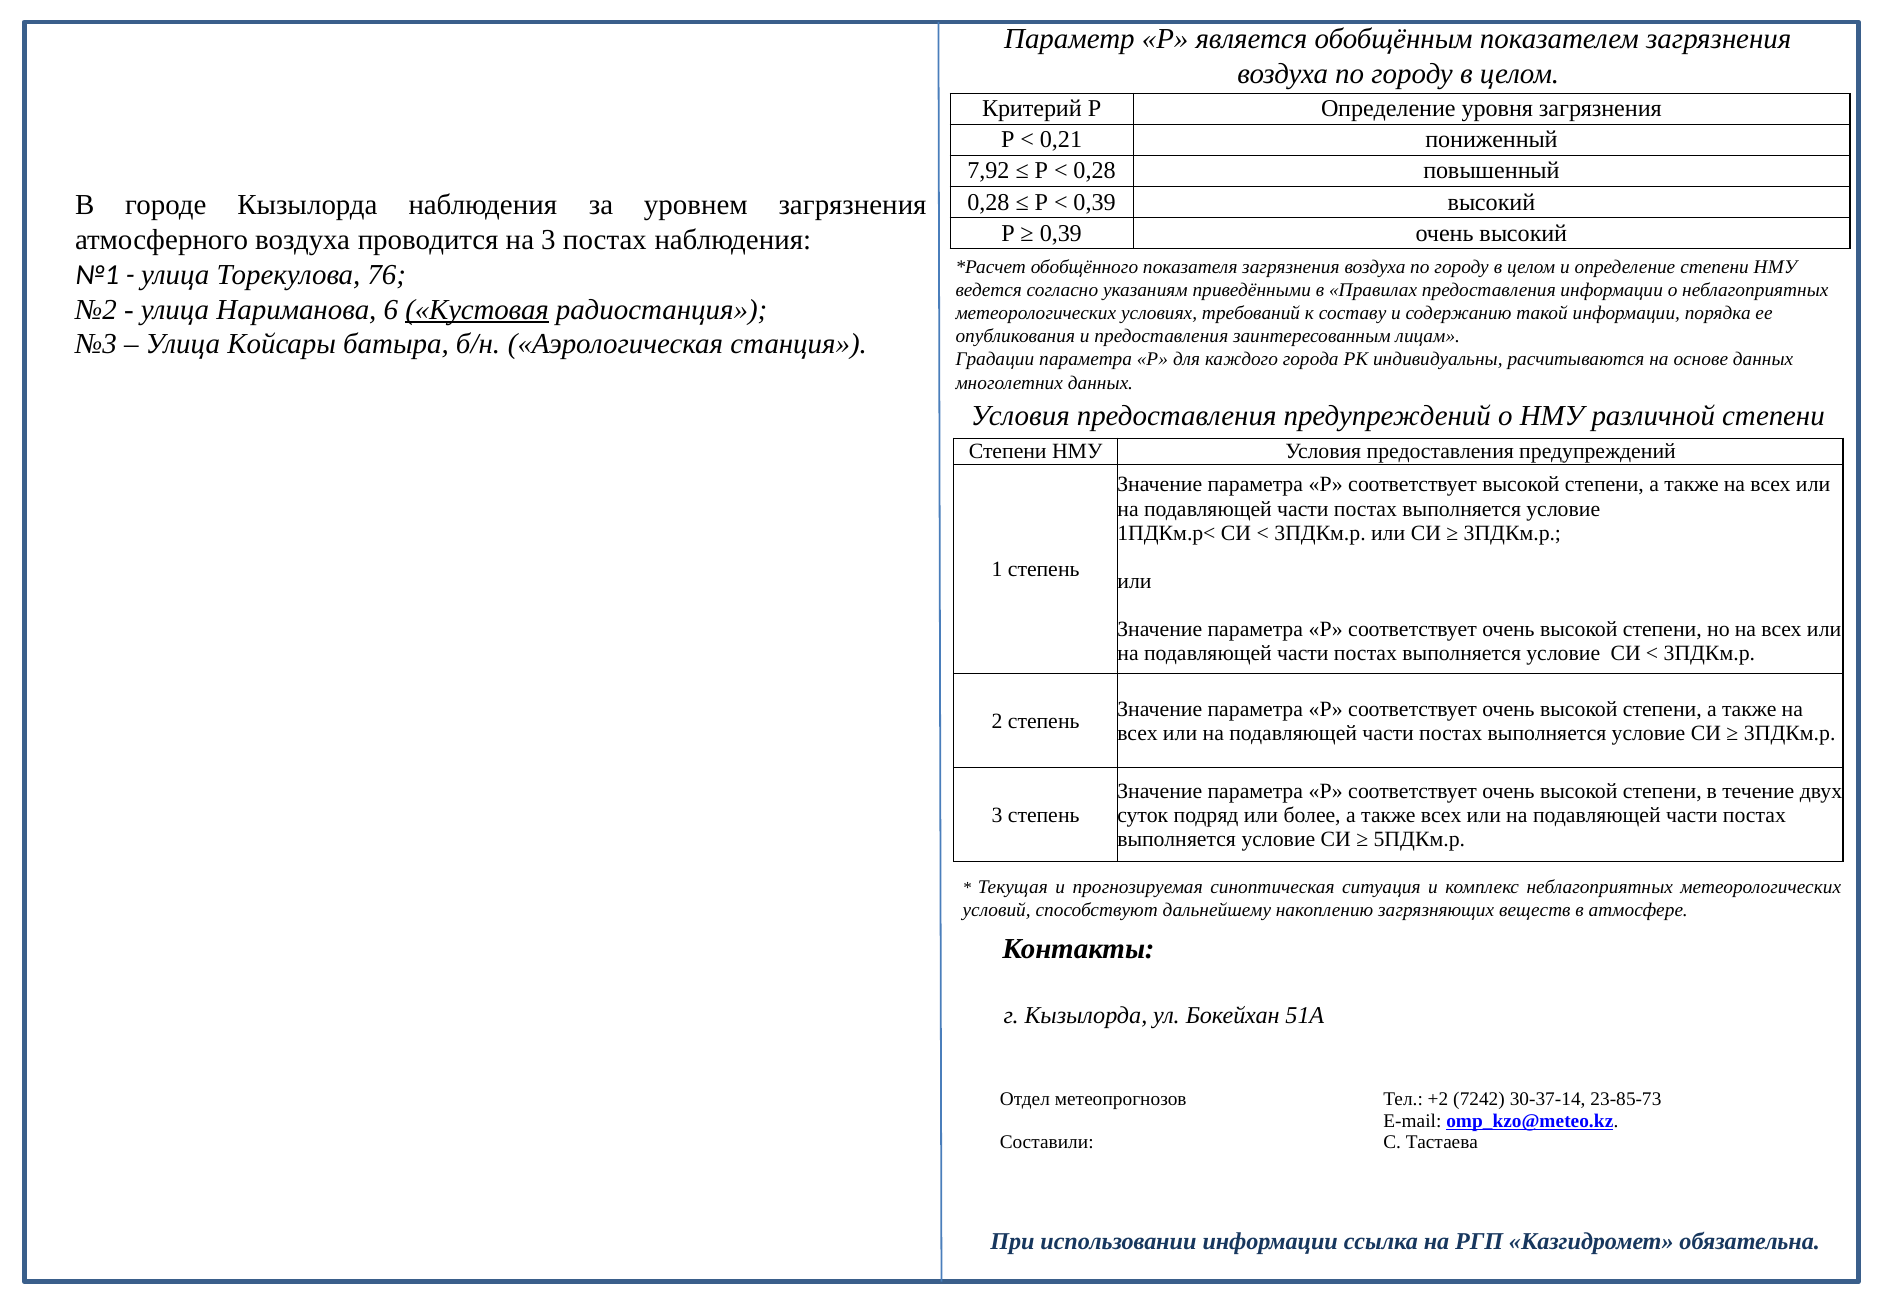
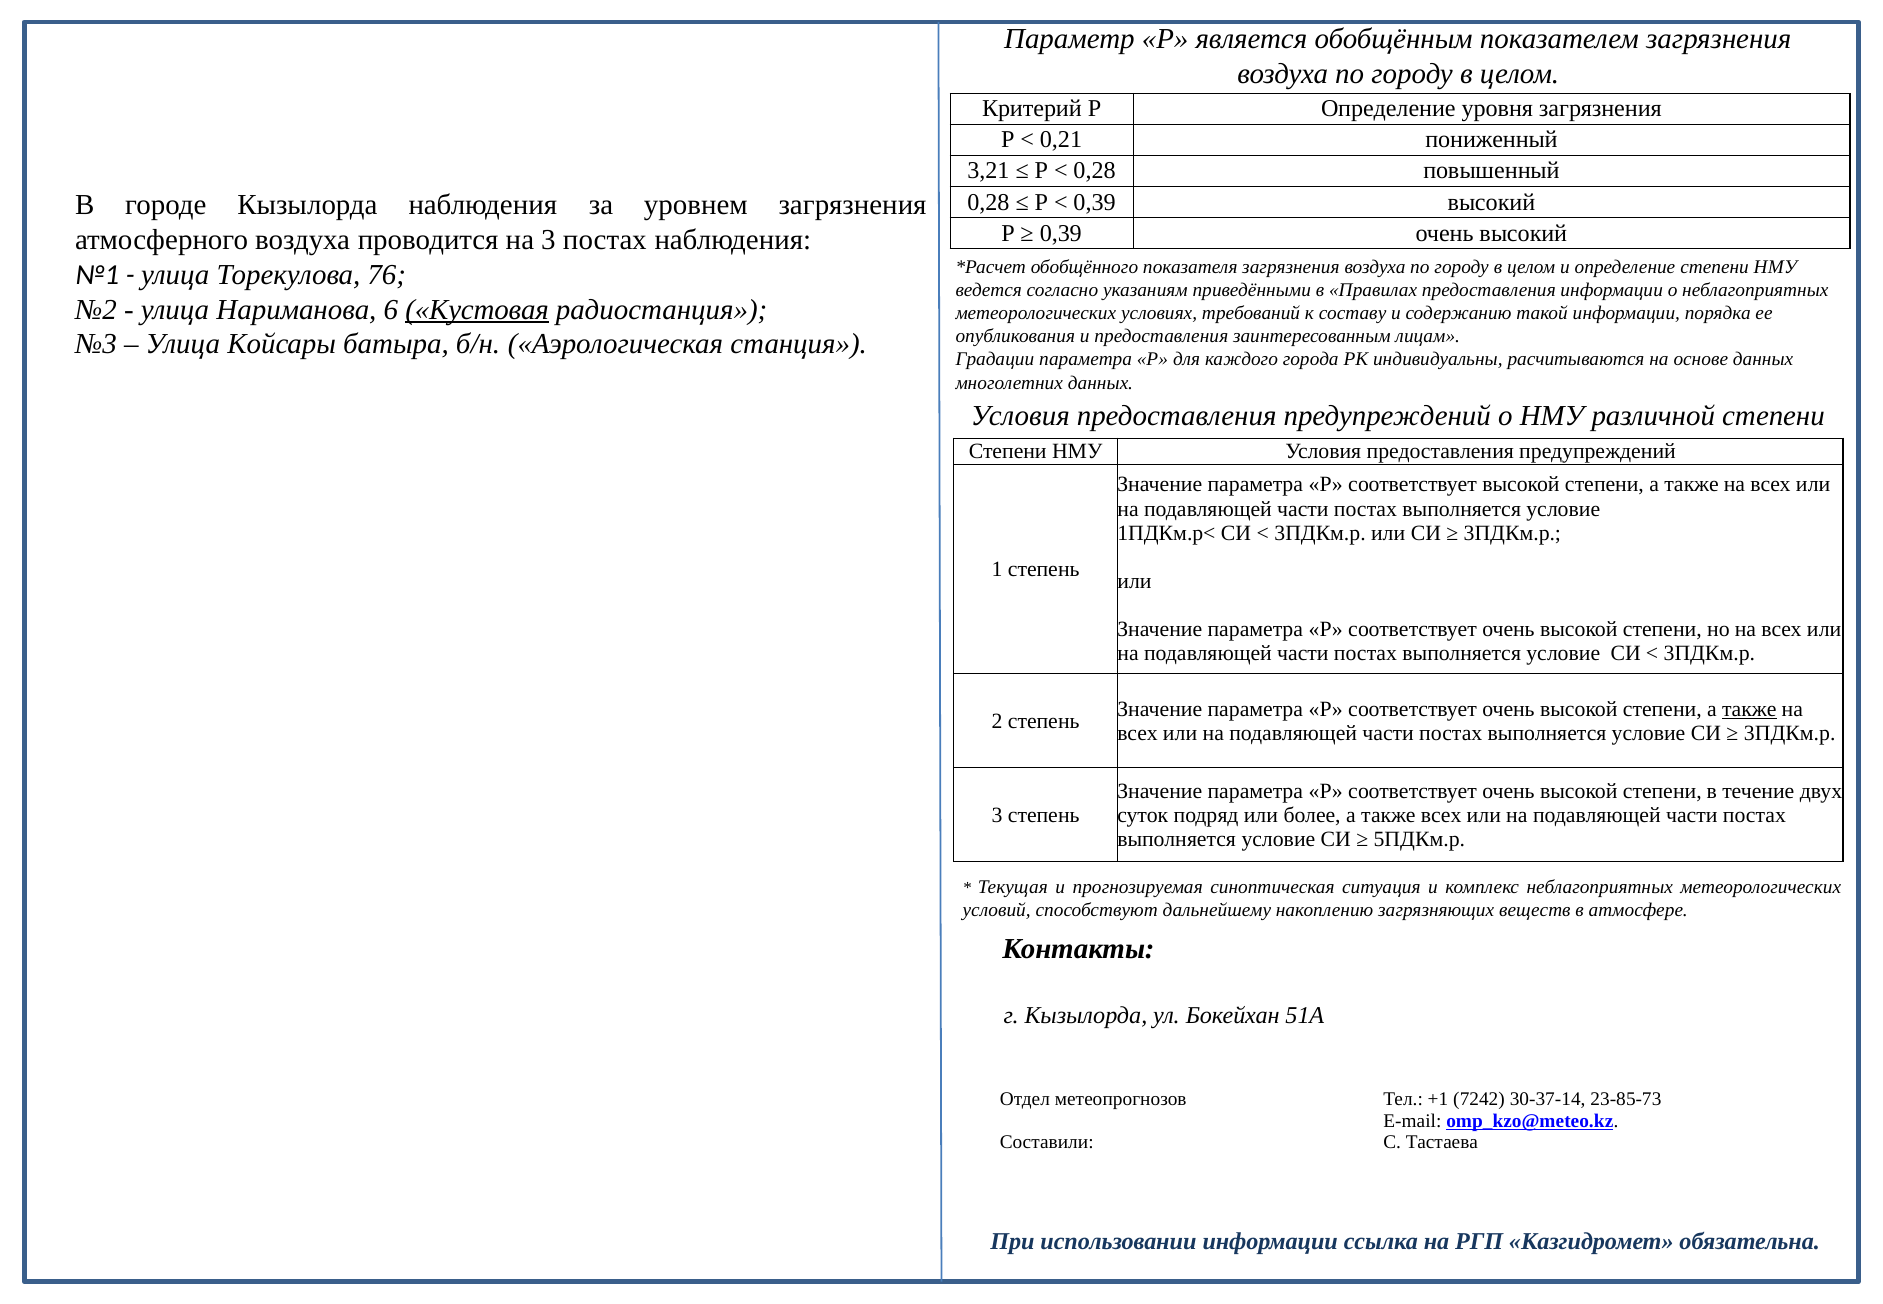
7,92: 7,92 -> 3,21 (988, 171)
также underline: none -> present (1749, 709)
+2: +2 -> +1 (1438, 1099)
